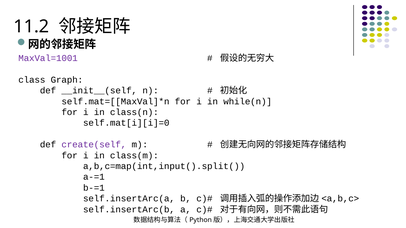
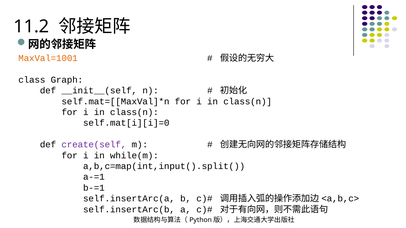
MaxVal=1001 colour: purple -> orange (48, 58)
while(n: while(n -> class(n (248, 102)
class(m: class(m -> while(m (134, 156)
